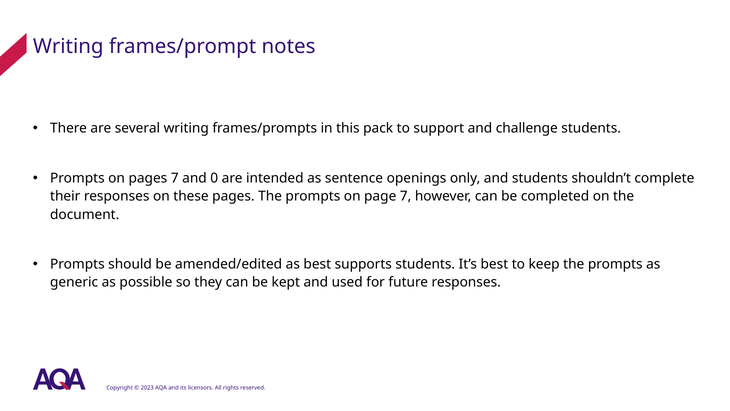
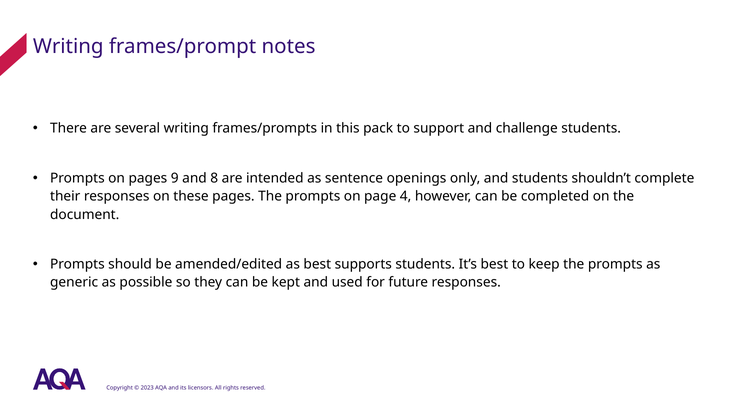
pages 7: 7 -> 9 (175, 178)
0: 0 -> 8 (214, 178)
page 7: 7 -> 4 (406, 196)
